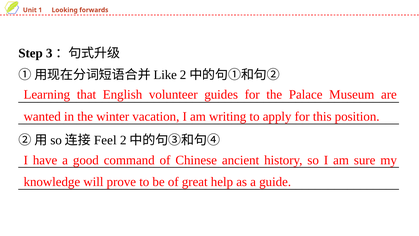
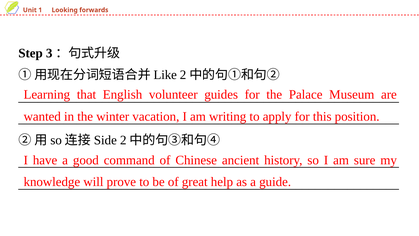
Feel: Feel -> Side (105, 140)
